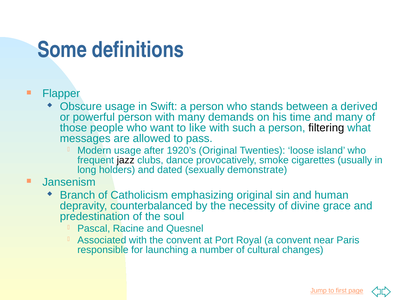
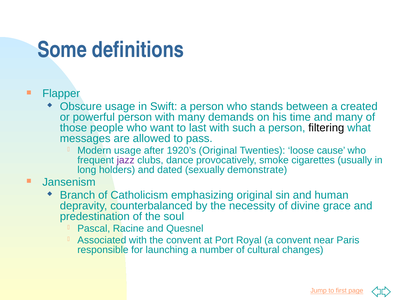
derived: derived -> created (359, 106)
like: like -> last (198, 128)
island: island -> cause (331, 151)
jazz colour: black -> purple (126, 160)
